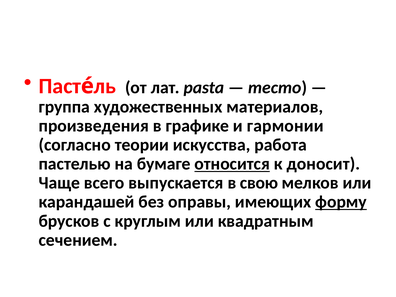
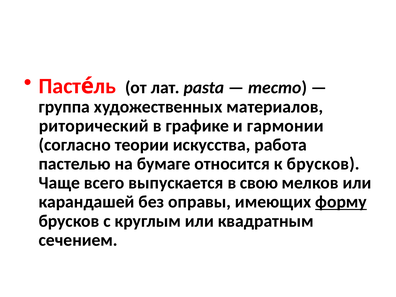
произведения: произведения -> риторический (94, 126)
относится underline: present -> none (232, 164)
к доносит: доносит -> брусков (323, 164)
